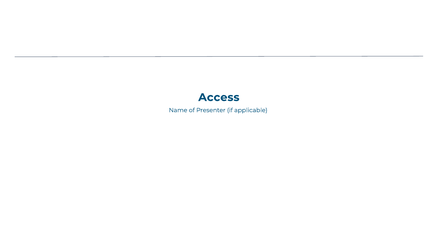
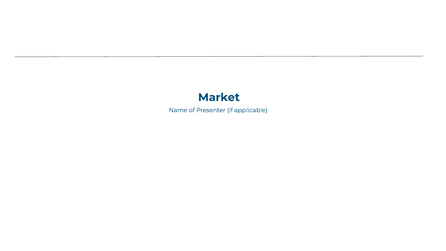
Access: Access -> Market (219, 97)
